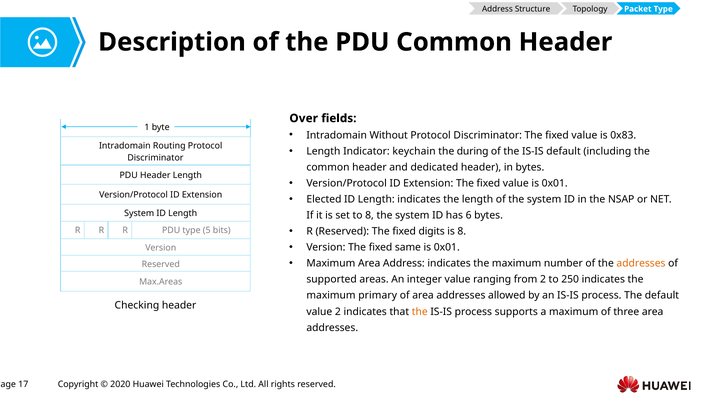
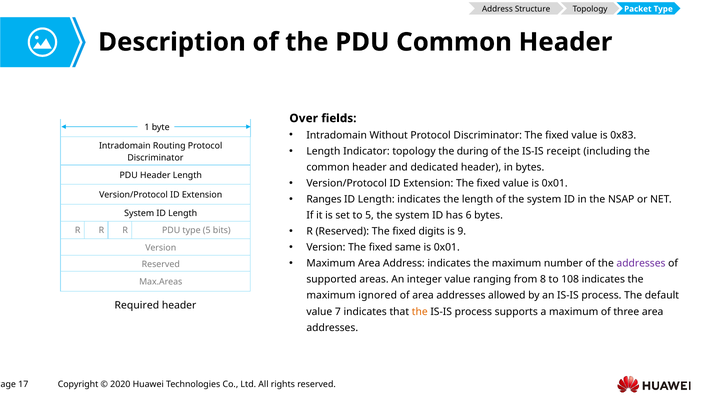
Indicator keychain: keychain -> topology (414, 151)
IS-IS default: default -> receipt (564, 151)
Elected: Elected -> Ranges (324, 199)
to 8: 8 -> 5 (370, 215)
is 8: 8 -> 9 (462, 231)
addresses colour: orange -> purple (641, 264)
from 2: 2 -> 8 (543, 280)
250: 250 -> 108 (570, 280)
primary: primary -> ignored (378, 296)
Checking: Checking -> Required (137, 306)
value 2: 2 -> 7 (338, 312)
